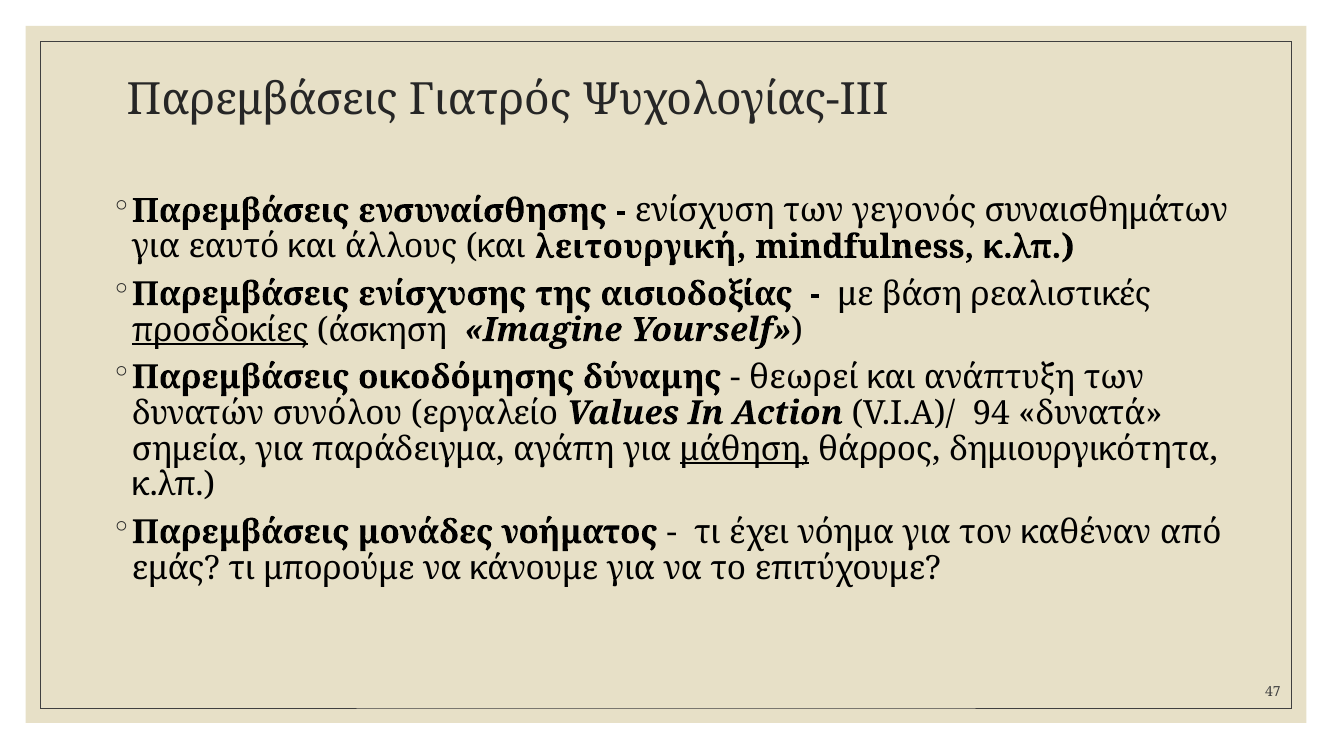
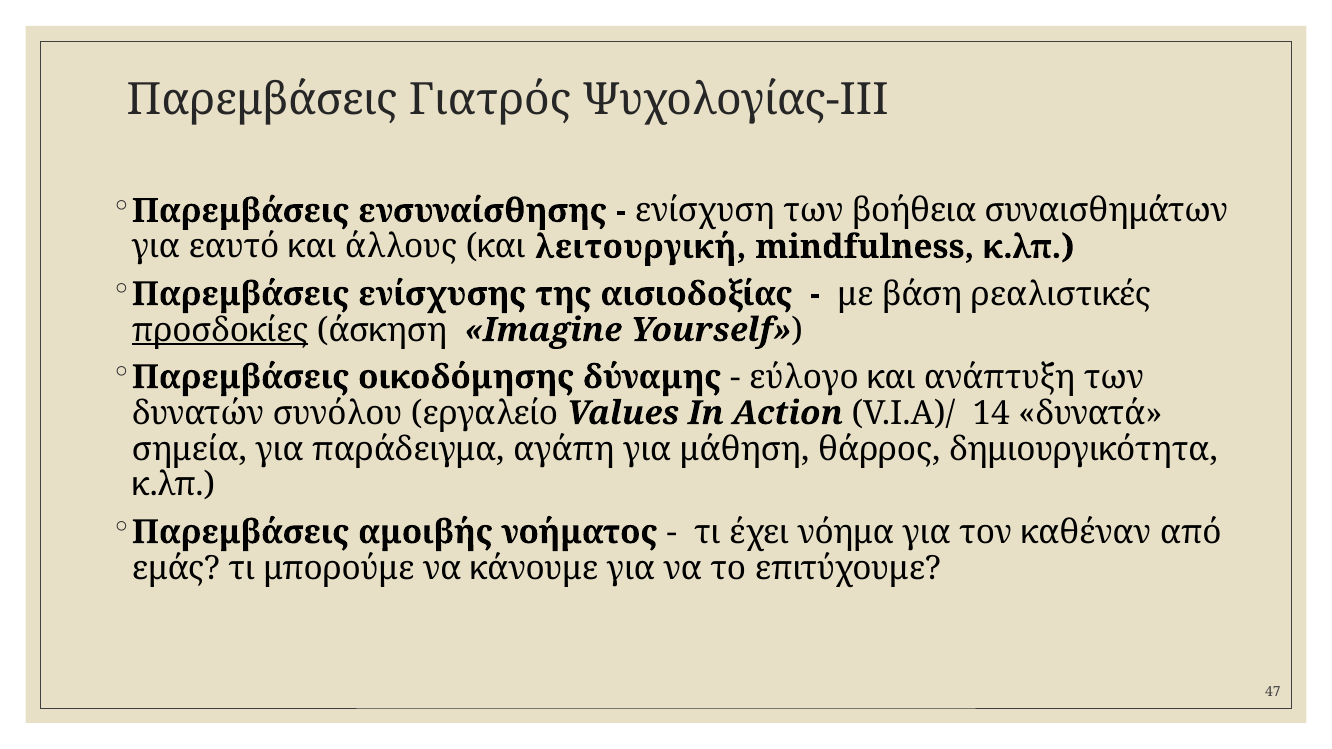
γεγονός: γεγονός -> βοήθεια (914, 211)
θεωρεί: θεωρεί -> εύλογο (804, 377)
94: 94 -> 14 (991, 413)
μάθηση underline: present -> none (745, 449)
μονάδες: μονάδες -> αμοιβής (425, 532)
